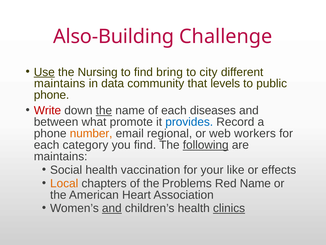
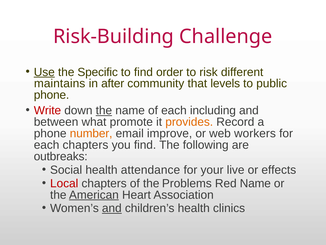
Also-Building: Also-Building -> Risk-Building (114, 37)
Nursing: Nursing -> Specific (98, 72)
bring: bring -> order (170, 72)
city: city -> risk (209, 72)
data: data -> after (113, 83)
diseases: diseases -> including (213, 110)
provides colour: blue -> orange (189, 122)
regional: regional -> improve (170, 133)
each category: category -> chapters (85, 145)
following underline: present -> none (206, 145)
maintains: maintains -> outbreaks (61, 156)
vaccination: vaccination -> attendance (150, 170)
like: like -> live (236, 170)
Local colour: orange -> red (64, 183)
American underline: none -> present (94, 194)
clinics underline: present -> none (229, 208)
